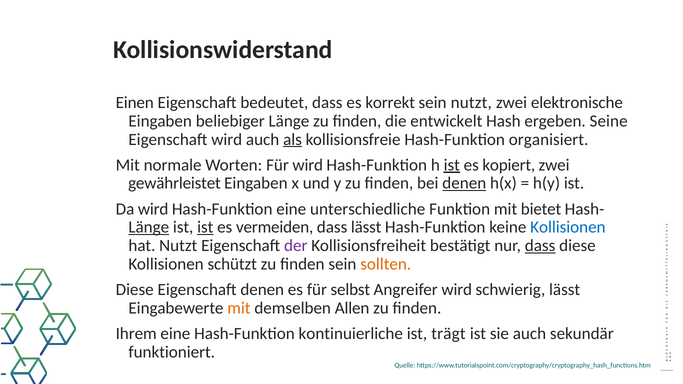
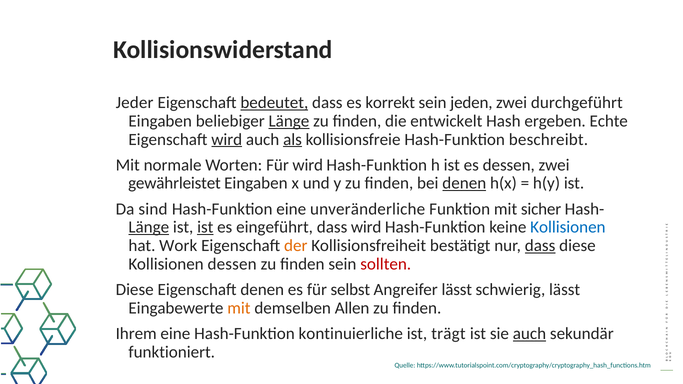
Einen: Einen -> Jeder (135, 103)
bedeutet underline: none -> present (274, 103)
sein nutzt: nutzt -> jeden (471, 103)
elektronische: elektronische -> durchgeführt (577, 103)
Länge underline: none -> present (289, 121)
Seine: Seine -> Echte (609, 121)
wird underline: none -> present (227, 139)
organisiert: organisiert -> beschreibt (549, 139)
ist underline: present -> none (452, 165)
es kopiert: kopiert -> dessen (509, 165)
Da wird: wird -> sind (153, 209)
unterschiedliche: unterschiedliche -> unveränderliche (368, 209)
bietet: bietet -> sicher (541, 209)
vermeiden: vermeiden -> eingeführt (275, 227)
dass lässt: lässt -> wird (366, 227)
hat Nutzt: Nutzt -> Work (178, 246)
der colour: purple -> orange (296, 246)
Kollisionen schützt: schützt -> dessen (232, 264)
sollten colour: orange -> red (386, 264)
Angreifer wird: wird -> lässt (457, 290)
auch underline: none -> present (529, 334)
